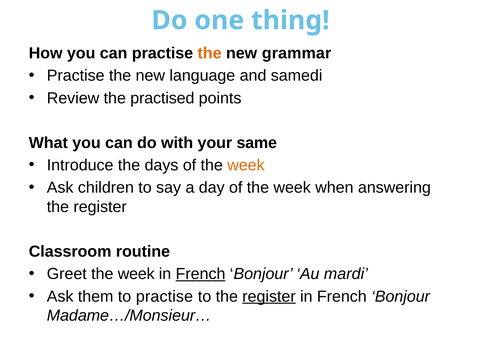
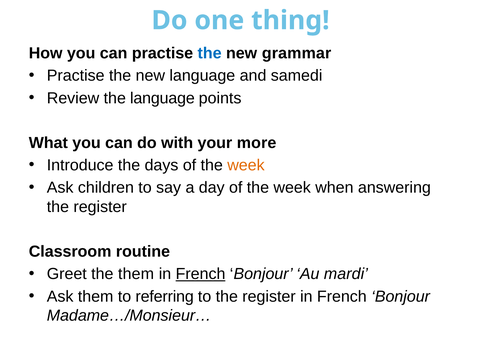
the colour: orange -> blue (210, 53)
the practised: practised -> language (162, 98)
same: same -> more (257, 143)
Greet the week: week -> them (136, 274)
to practise: practise -> referring (165, 296)
register underline: present -> none (269, 296)
